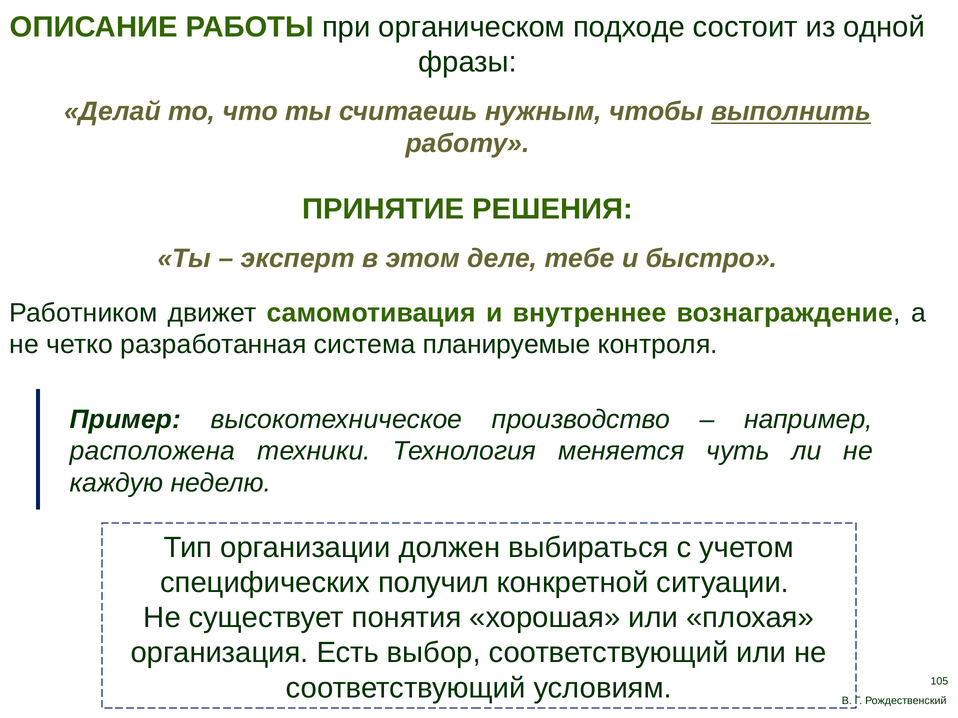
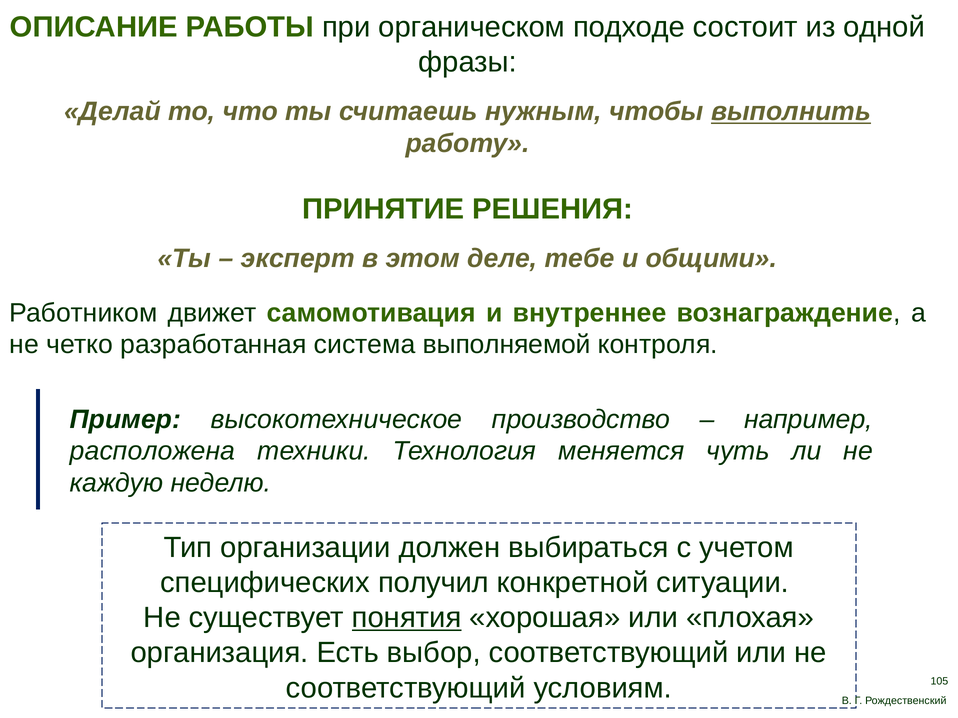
быстро: быстро -> общими (711, 259)
планируемые: планируемые -> выполняемой (507, 345)
понятия underline: none -> present (407, 618)
